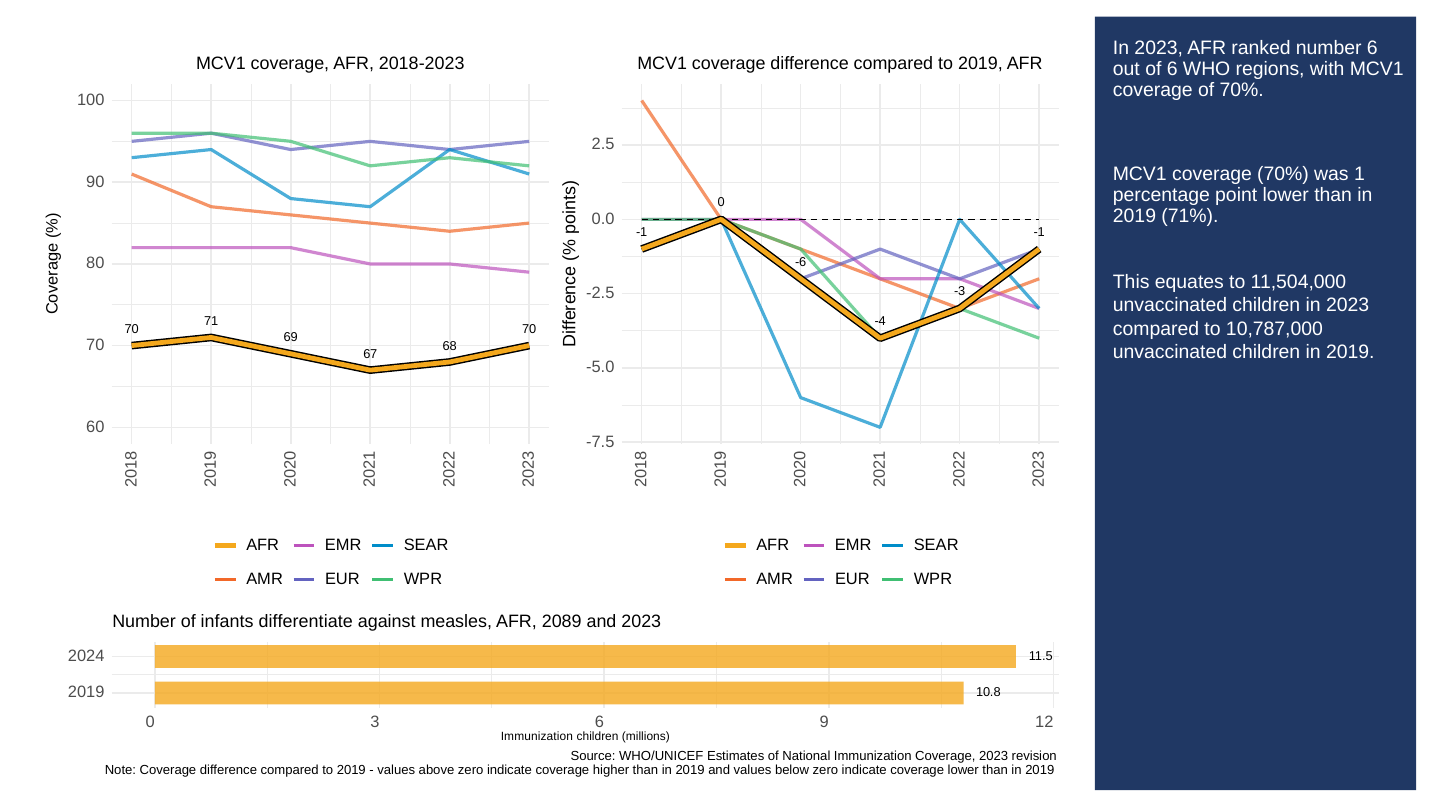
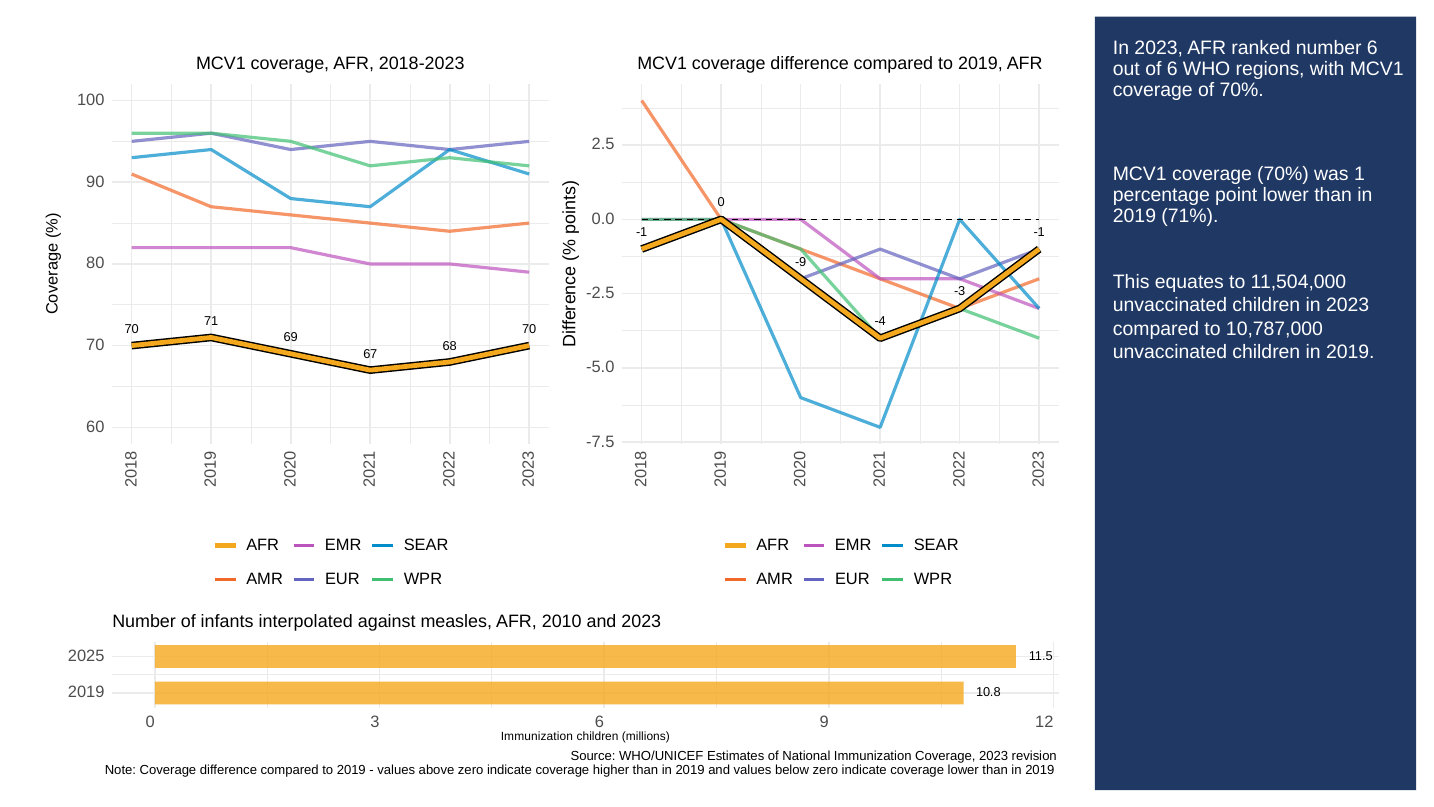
-6: -6 -> -9 (801, 262)
differentiate: differentiate -> interpolated (306, 621)
2089: 2089 -> 2010 (562, 621)
2024: 2024 -> 2025 (86, 656)
